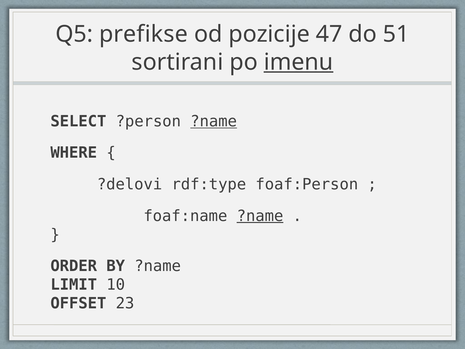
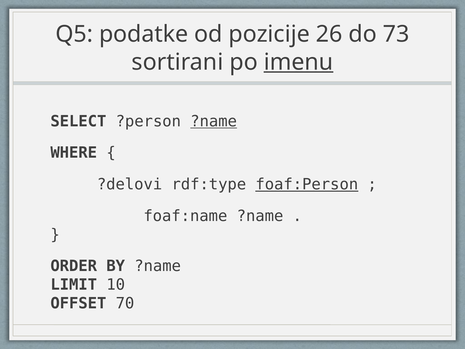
prefikse: prefikse -> podatke (144, 34)
47: 47 -> 26 (329, 34)
51: 51 -> 73 (396, 34)
foaf:Person underline: none -> present (307, 184)
?name underline: present -> none (260, 216)
23: 23 -> 70 (125, 303)
